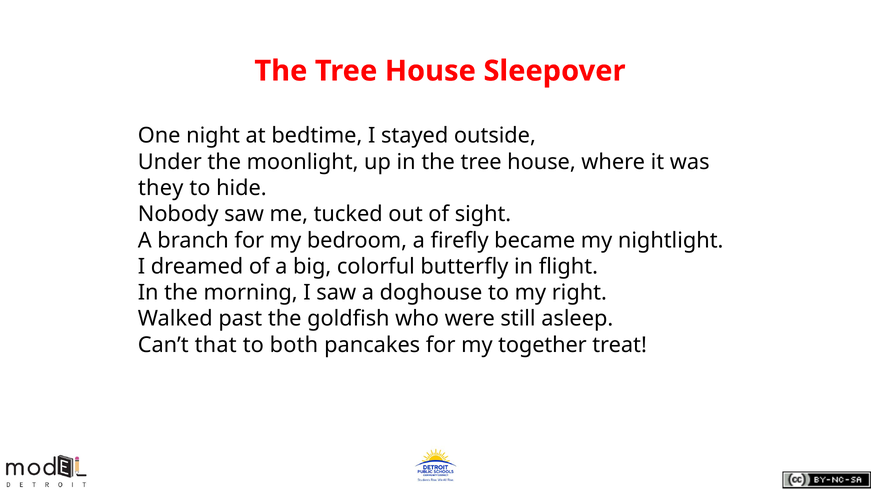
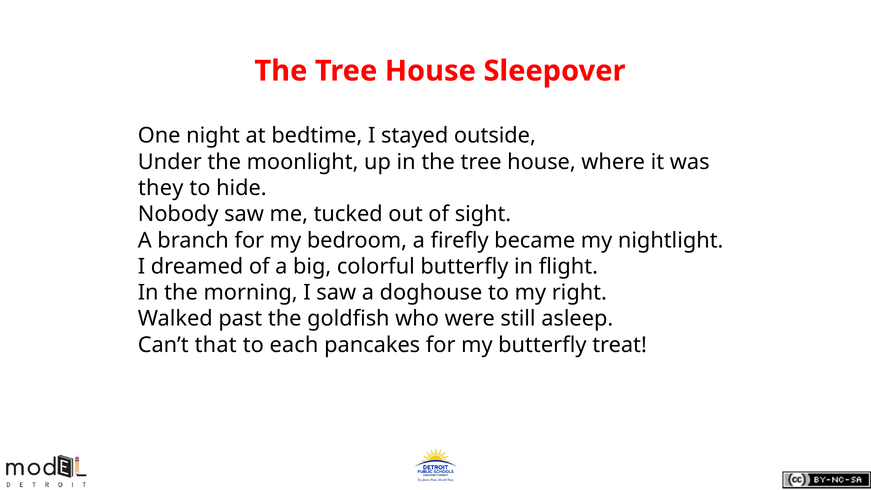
both: both -> each (294, 345)
my together: together -> butterfly (542, 345)
